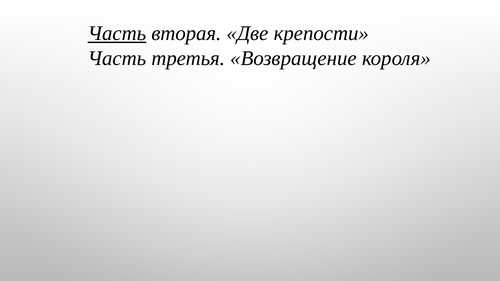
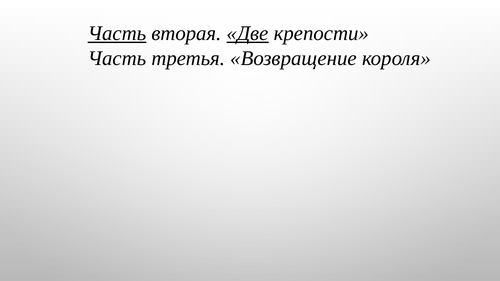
Две underline: none -> present (248, 33)
